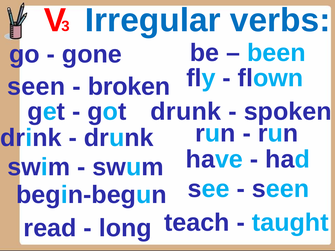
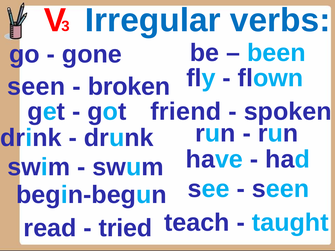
drunk: drunk -> friend (186, 112)
long: long -> tried (125, 228)
